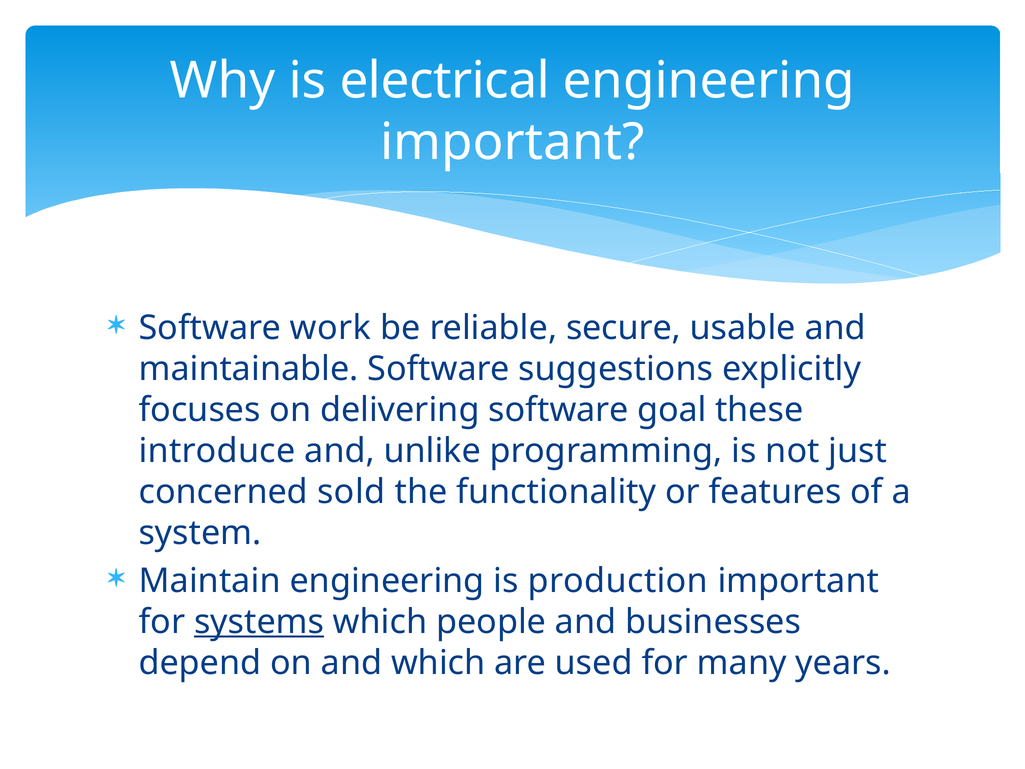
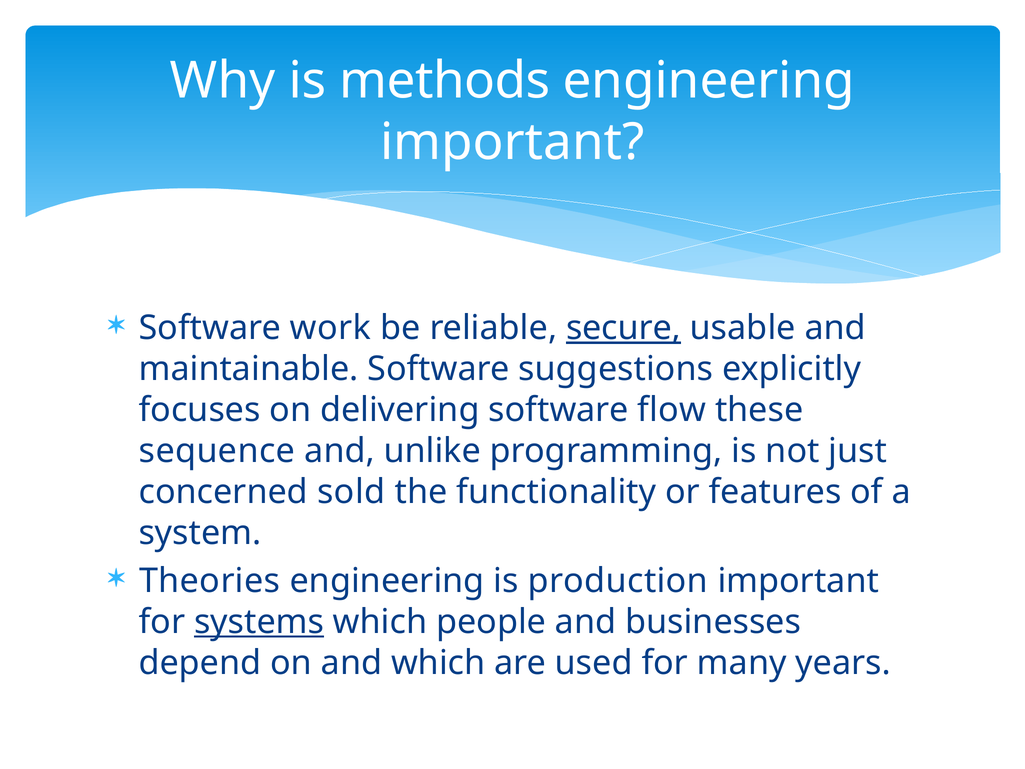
electrical: electrical -> methods (445, 81)
secure underline: none -> present (624, 328)
goal: goal -> flow (672, 410)
introduce: introduce -> sequence (217, 451)
Maintain: Maintain -> Theories (210, 581)
